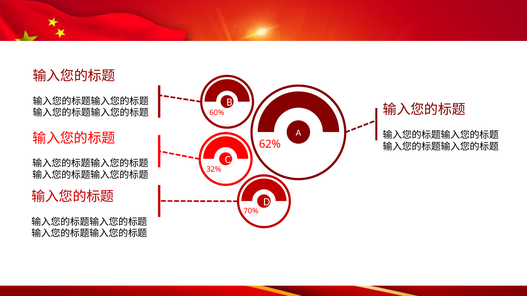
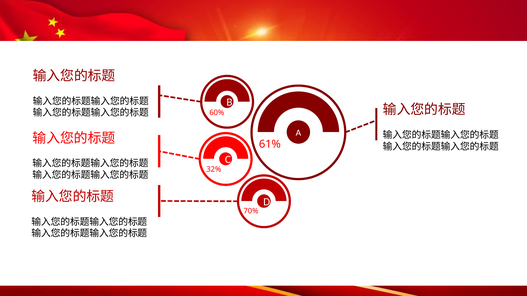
62%: 62% -> 61% (270, 144)
